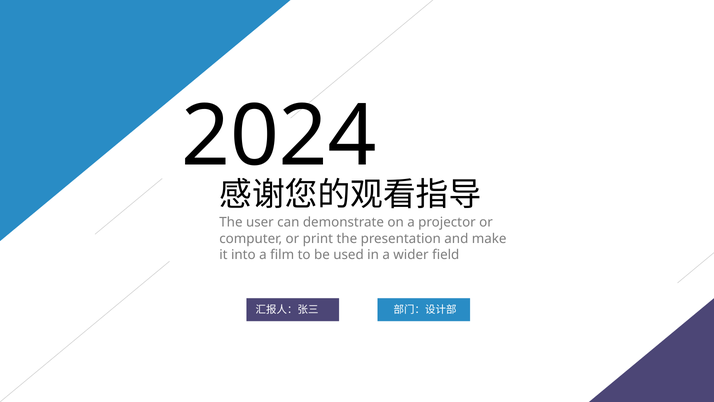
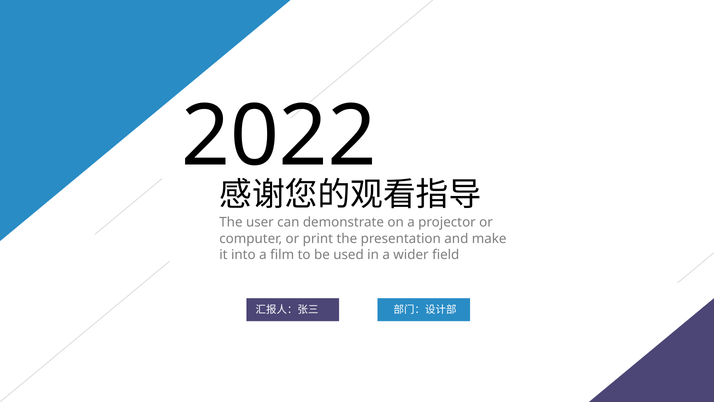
2024: 2024 -> 2022 (279, 136)
